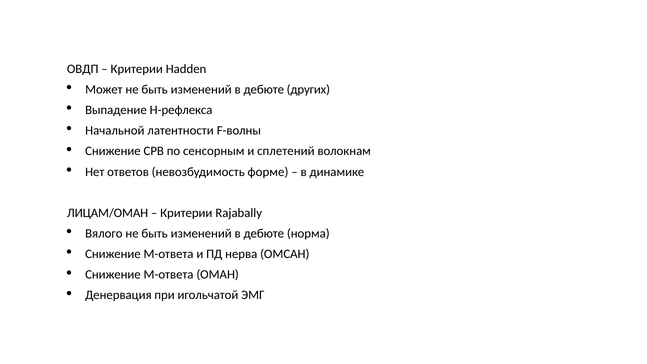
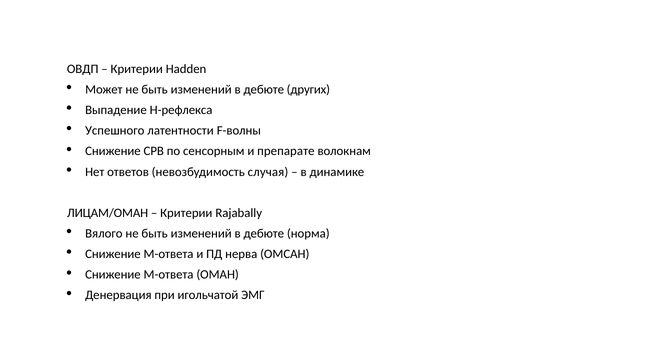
Начальной: Начальной -> Успешного (115, 131)
сплетений: сплетений -> препарате (286, 151)
форме: форме -> случая (268, 172)
